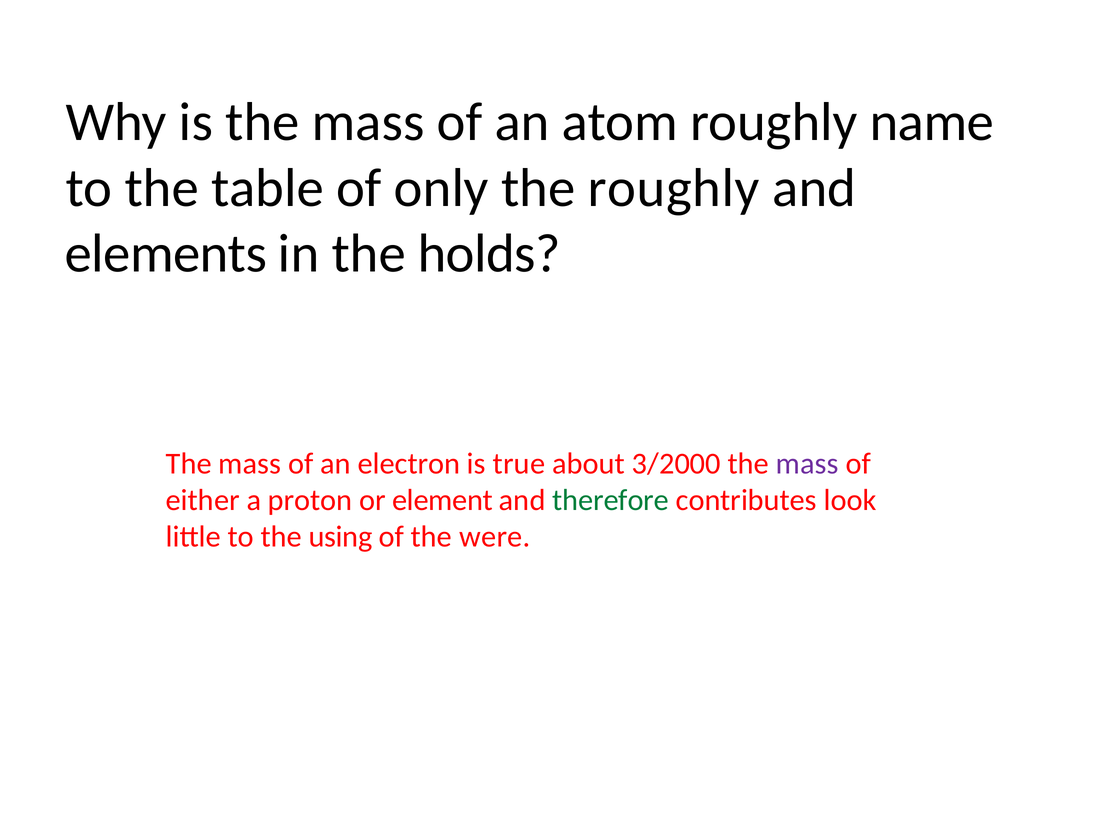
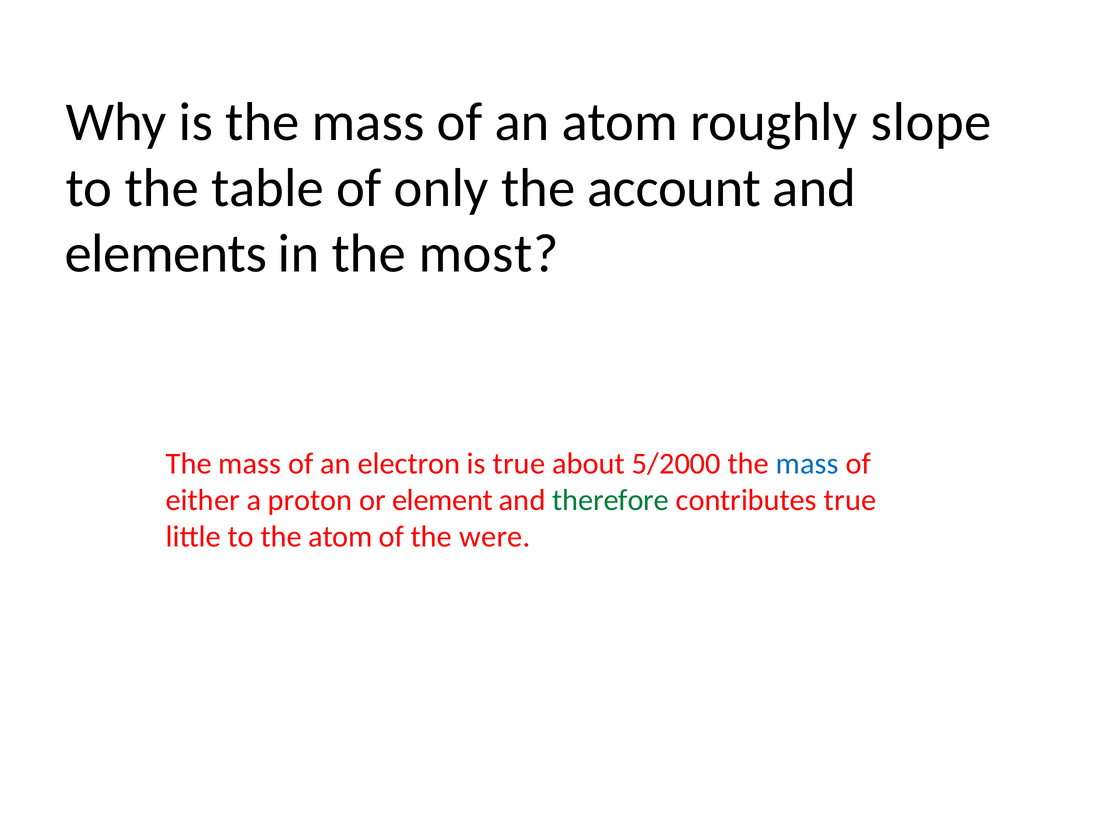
name: name -> slope (931, 122)
the roughly: roughly -> account (674, 188)
holds: holds -> most (489, 254)
3/2000: 3/2000 -> 5/2000 (676, 463)
mass colour: purple -> blue (807, 463)
contributes look: look -> true (850, 500)
the using: using -> atom (340, 536)
